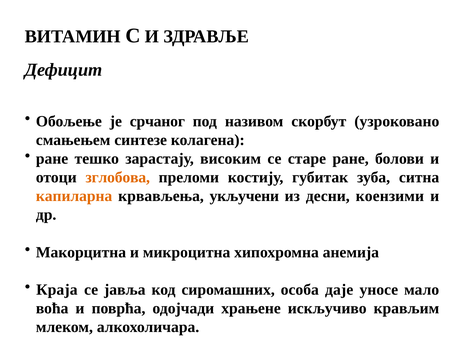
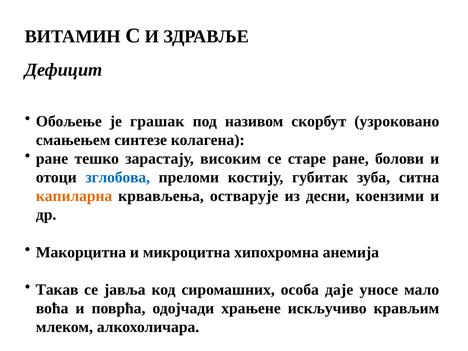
срчаног: срчаног -> грашак (157, 121)
зглобова colour: orange -> blue (118, 177)
укључени: укључени -> остварује (244, 196)
Краја: Краја -> Такав (57, 290)
